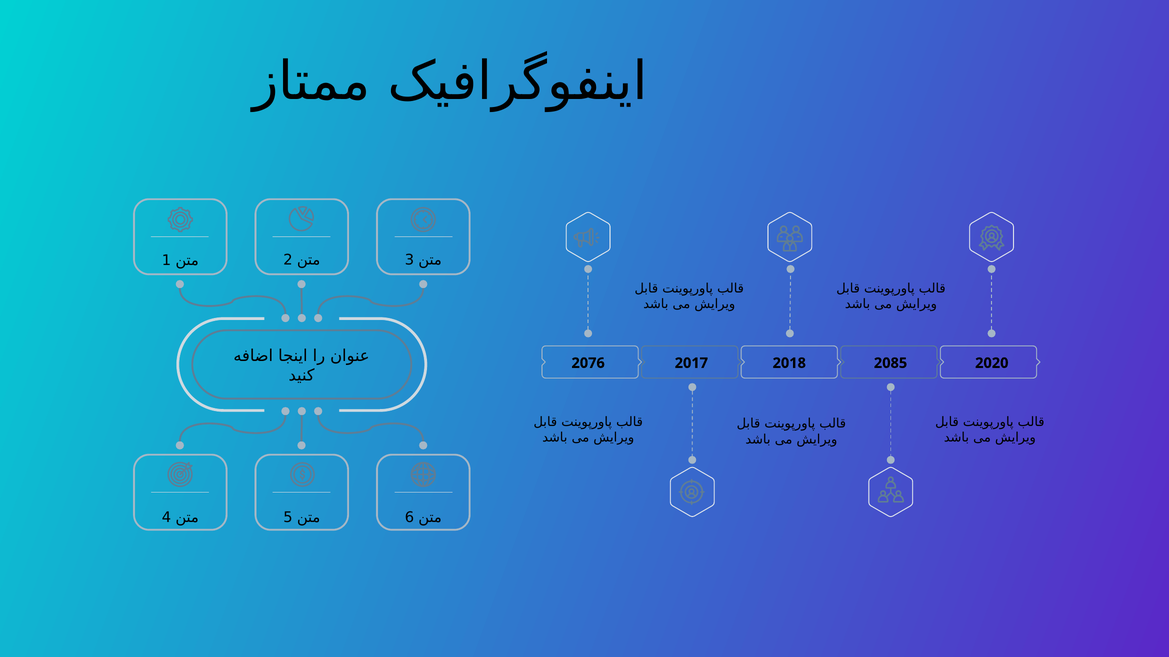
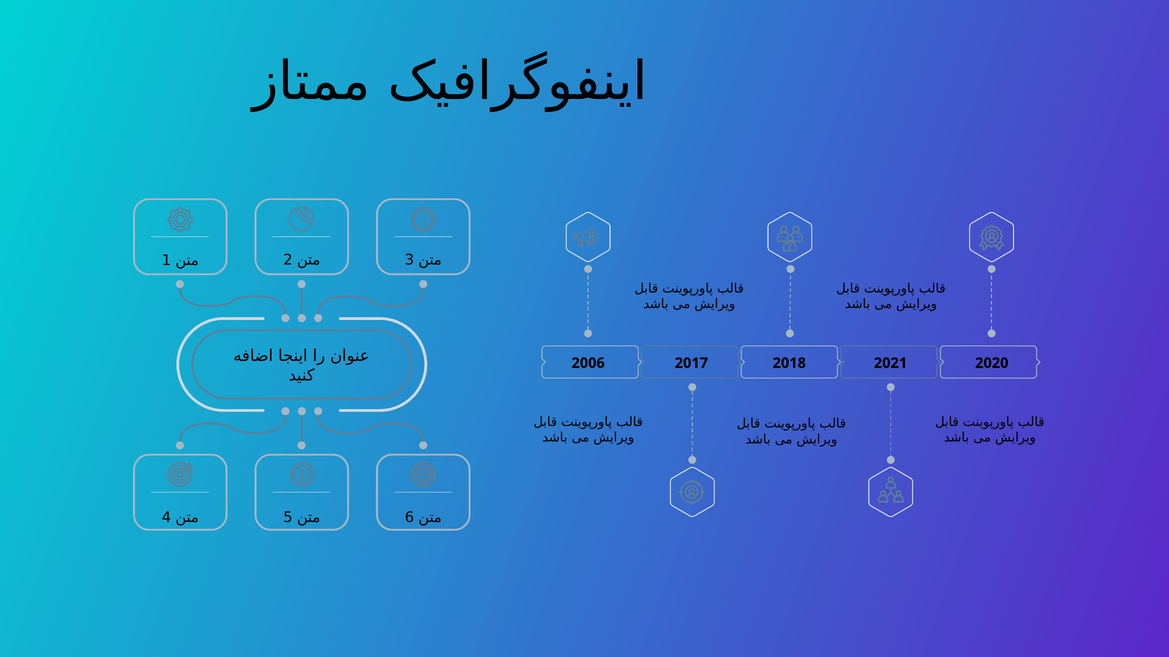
2076: 2076 -> 2006 (588, 363)
2085: 2085 -> 2021 (891, 363)
